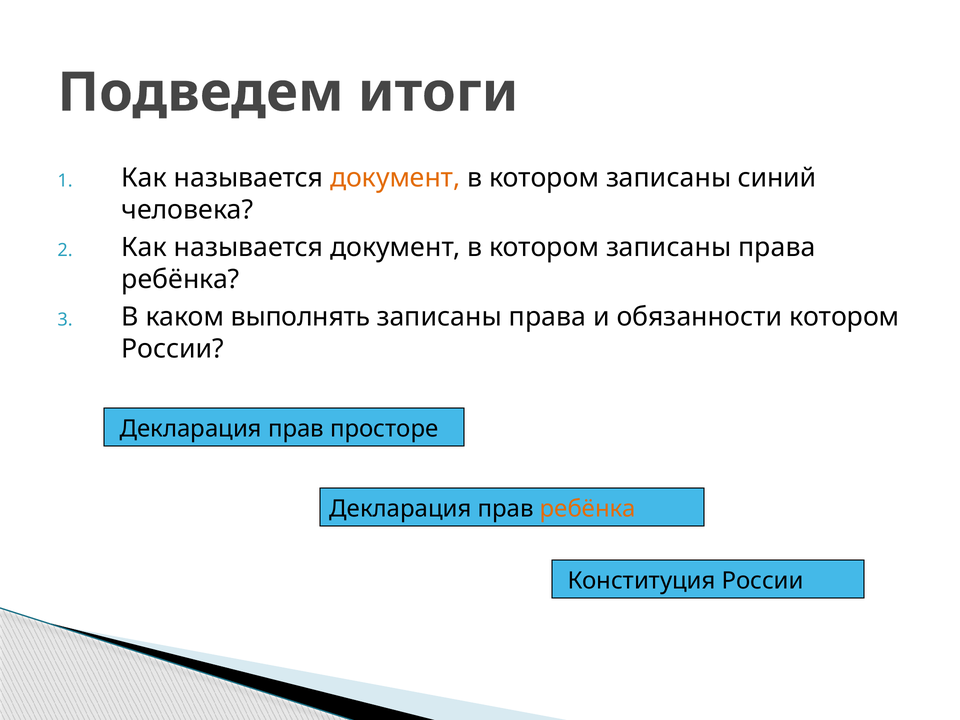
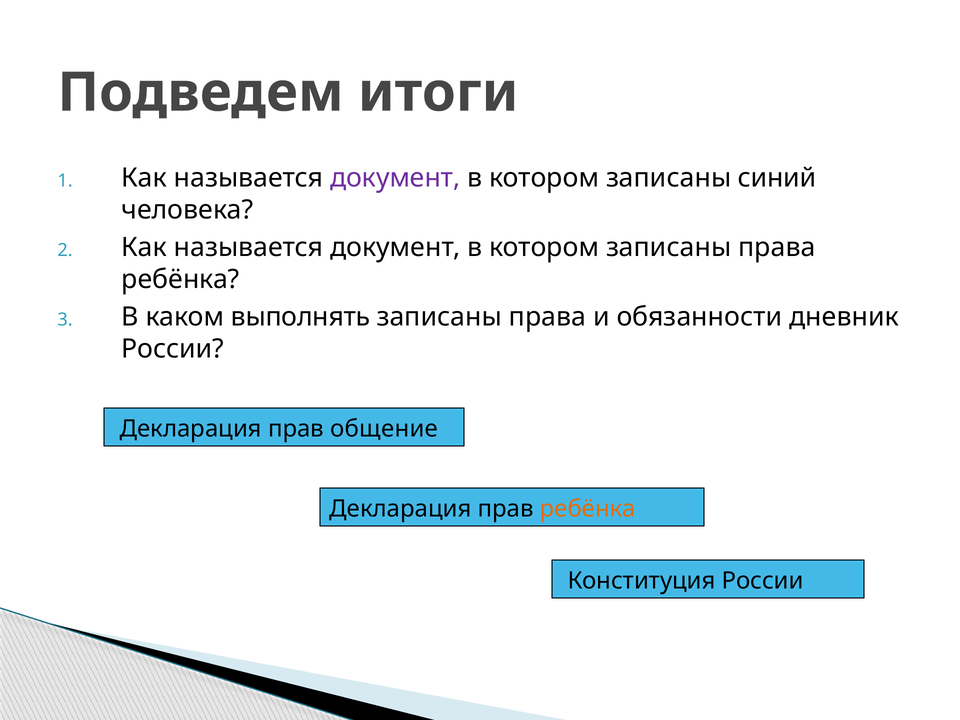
документ colour: orange -> purple (395, 178)
обязанности котором: котором -> дневник (844, 317)
просторе: просторе -> общение (384, 429)
